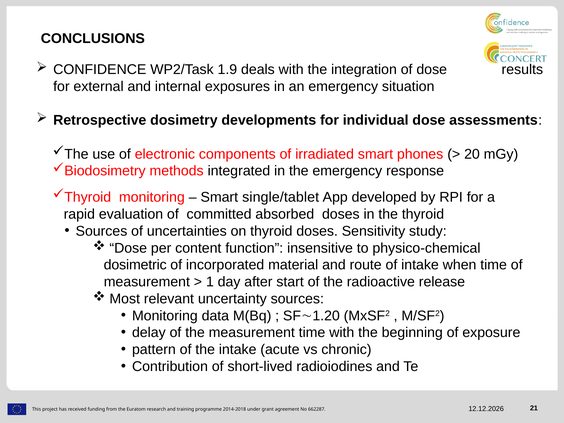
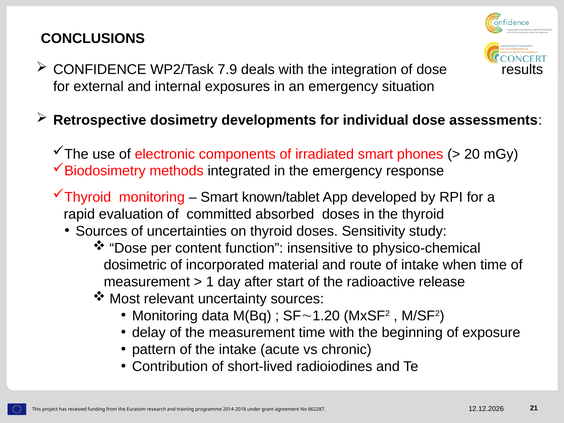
1.9: 1.9 -> 7.9 (227, 69)
single/tablet: single/tablet -> known/tablet (281, 197)
